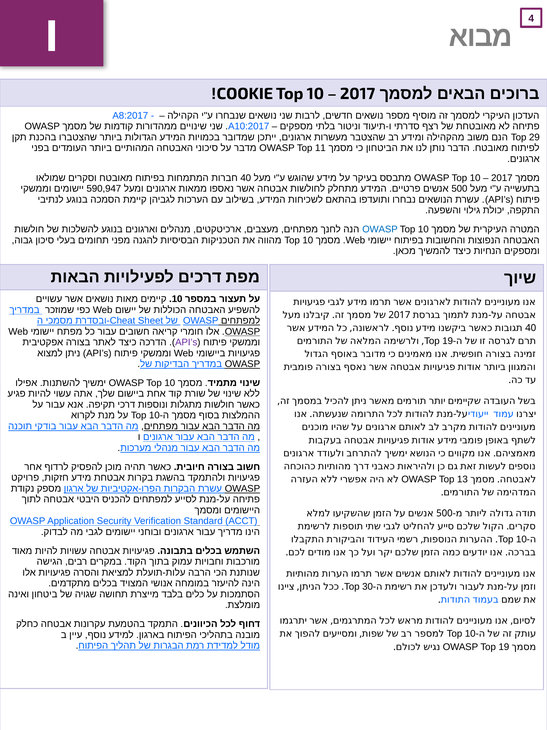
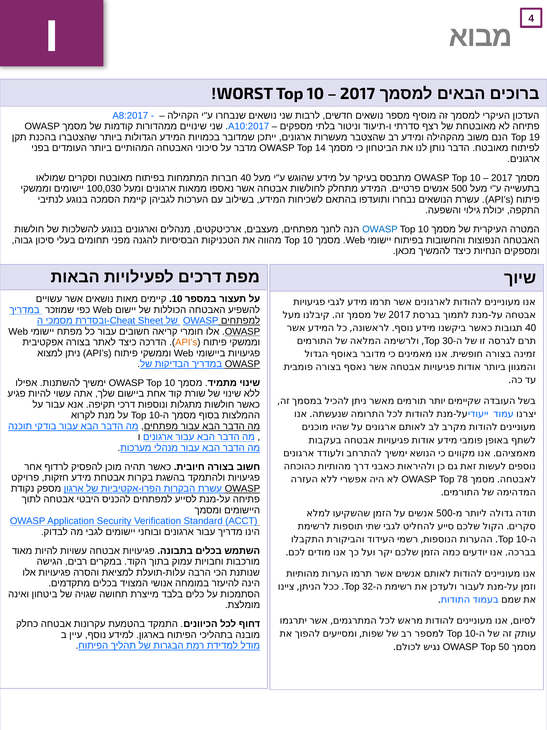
COOKIE: COOKIE -> WORST (245, 94)
29: 29 -> 19 (534, 137)
11: 11 -> 14 (320, 148)
590,947: 590,947 -> 100,030 (104, 189)
19: 19 -> 30 (448, 341)
API’s colour: purple -> orange (186, 342)
13: 13 -> 78 (462, 479)
30: 30 -> 32 (368, 586)
OWASP Top 19: 19 -> 50 (504, 646)
